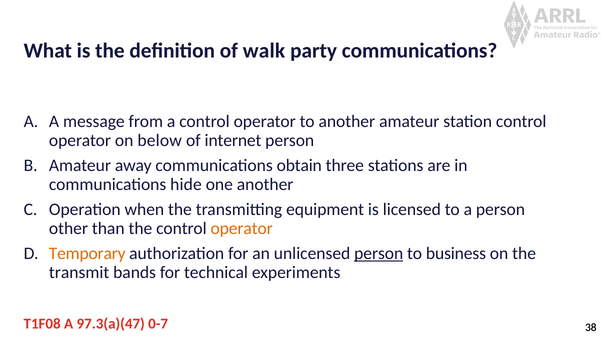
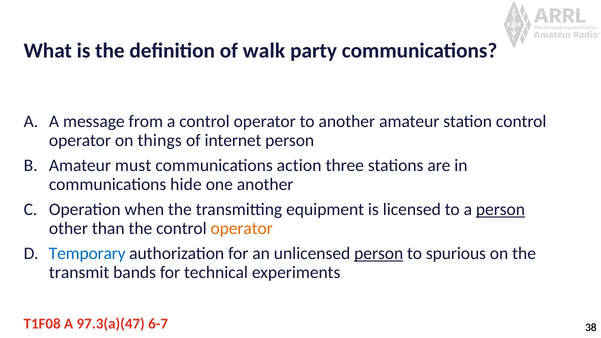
below: below -> things (160, 140)
away: away -> must (133, 165)
obtain: obtain -> action (299, 165)
person underline: none -> present (500, 210)
Temporary colour: orange -> blue (87, 254)
business: business -> spurious (456, 254)
0-7: 0-7 -> 6-7 (158, 324)
